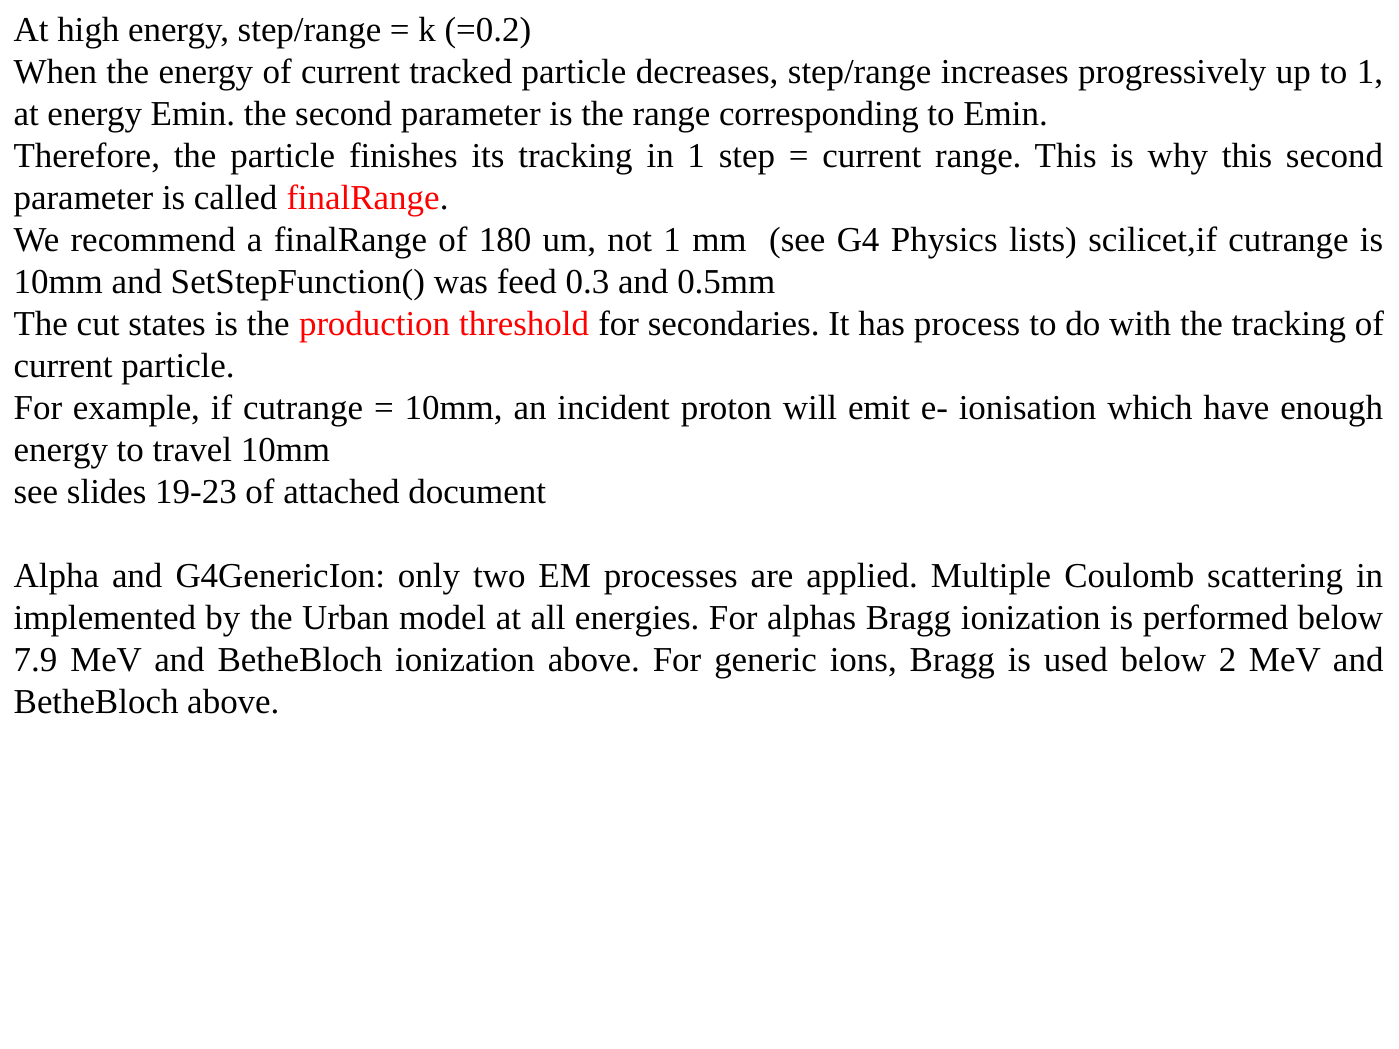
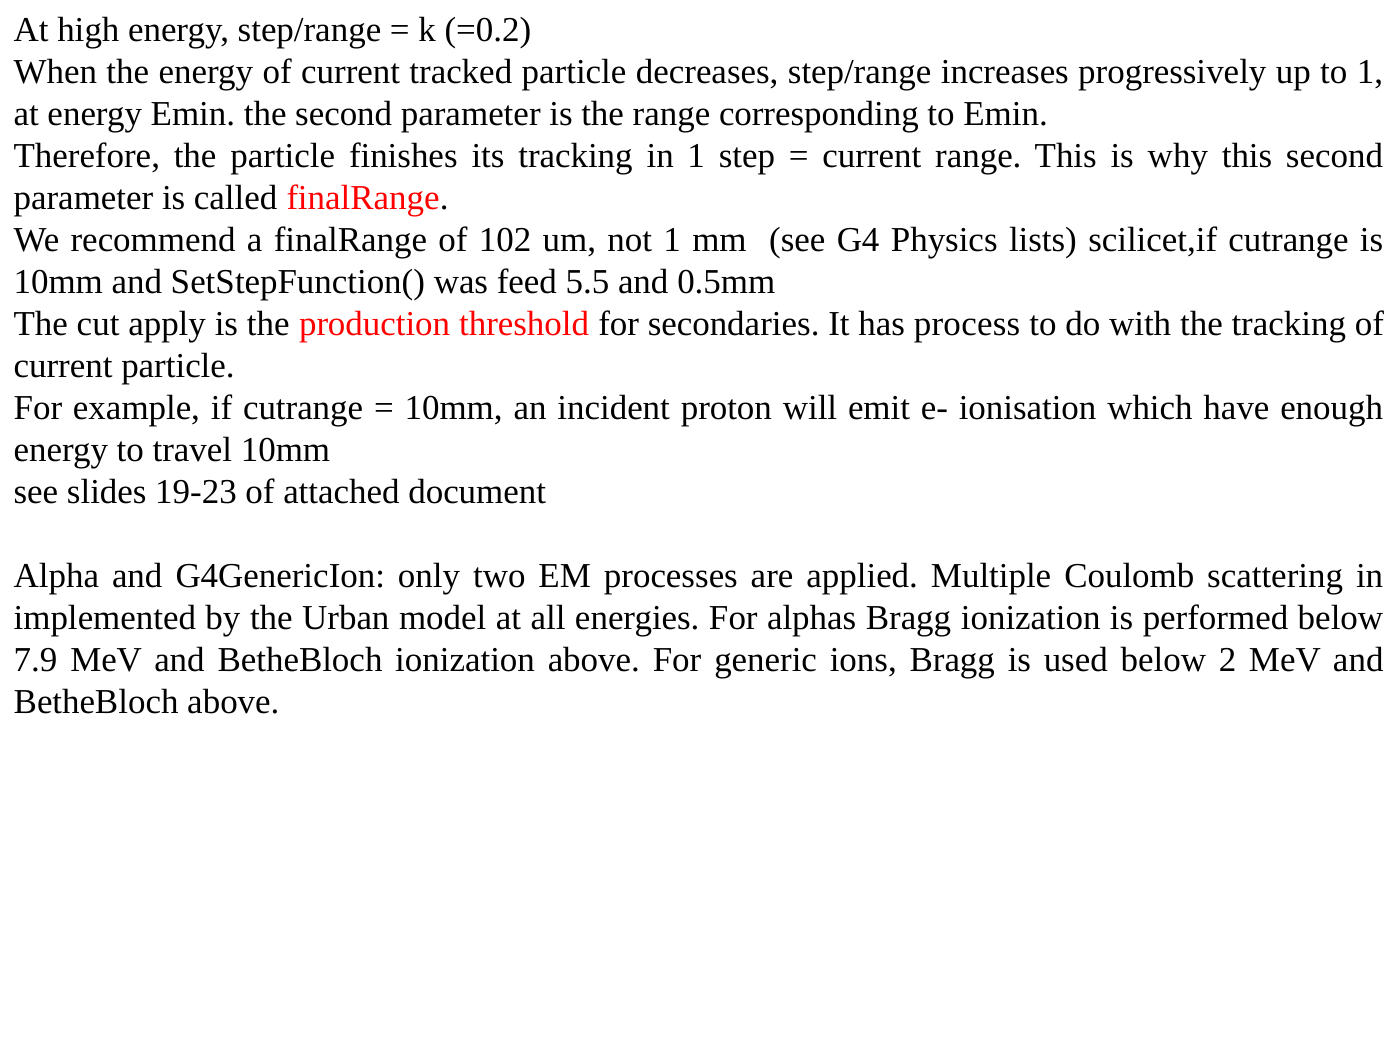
180: 180 -> 102 (505, 240)
0.3: 0.3 -> 5.5 (588, 282)
states: states -> apply (167, 324)
